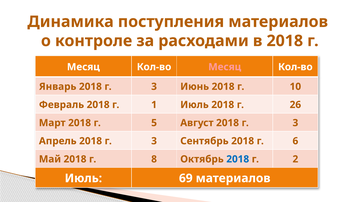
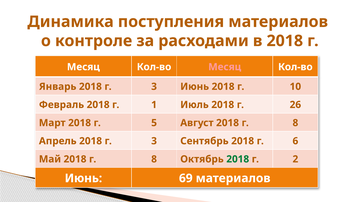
Август 2018 г 3: 3 -> 8 (295, 123)
2018 colour: blue -> green (238, 159)
Июль: Июль -> Июнь (83, 178)
